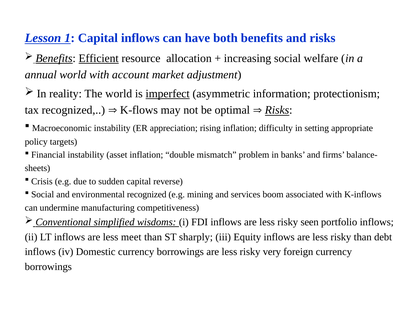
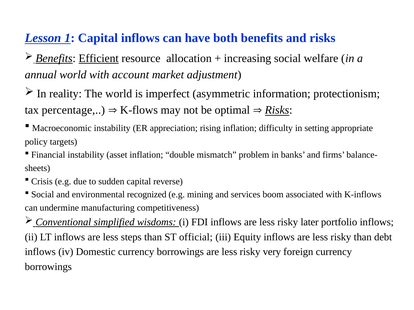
imperfect underline: present -> none (168, 94)
tax recognized: recognized -> percentage (73, 110)
seen: seen -> later (310, 222)
meet: meet -> steps (131, 237)
sharply: sharply -> official (196, 237)
